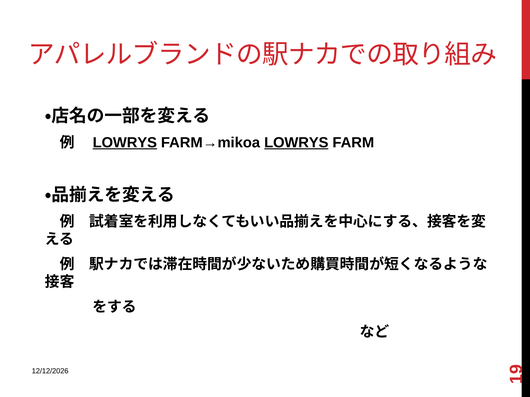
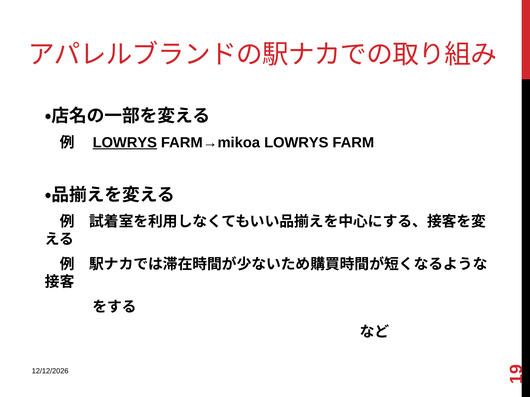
LOWRYS underline: present -> none (296, 143)
